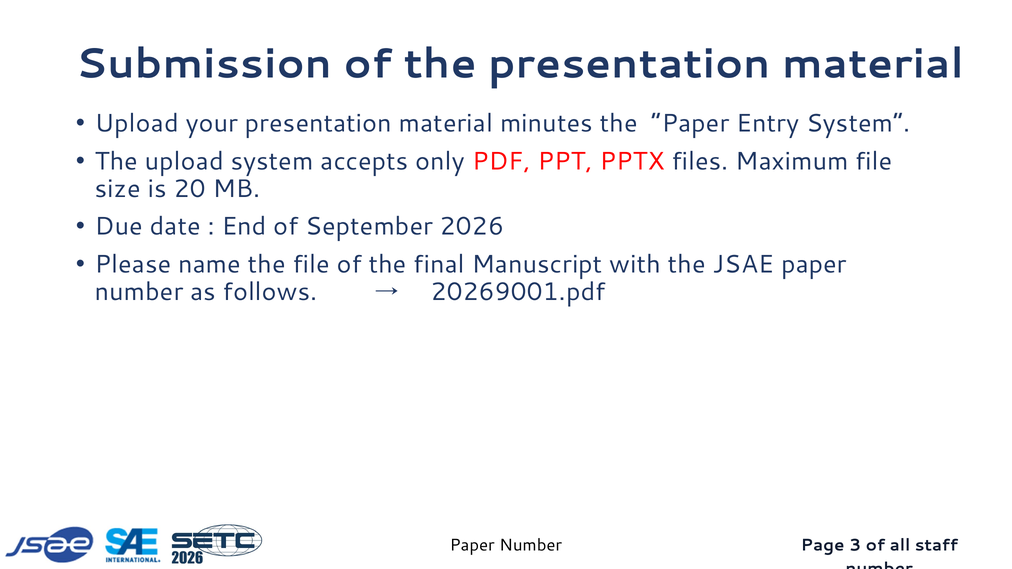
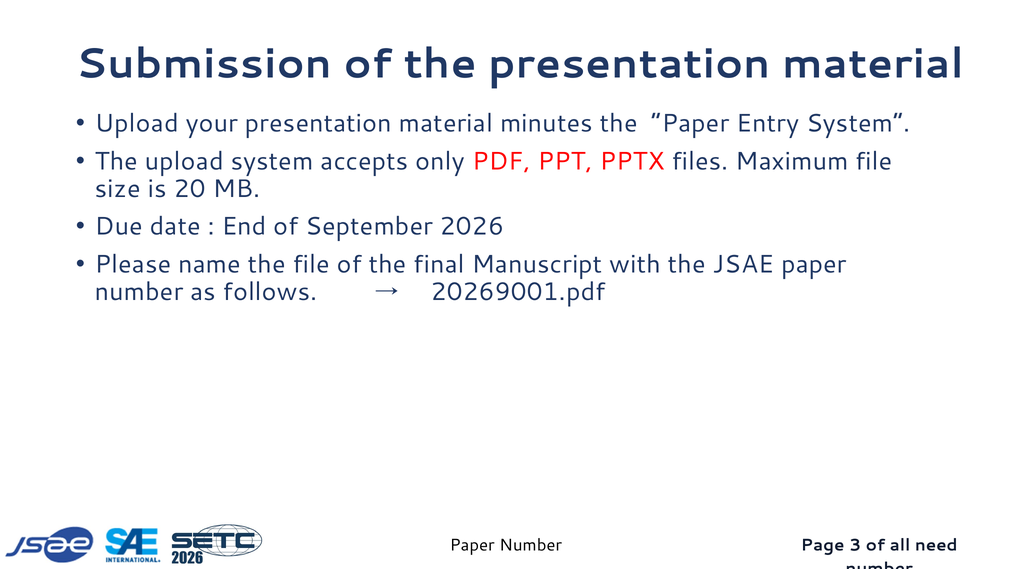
staff: staff -> need (936, 545)
